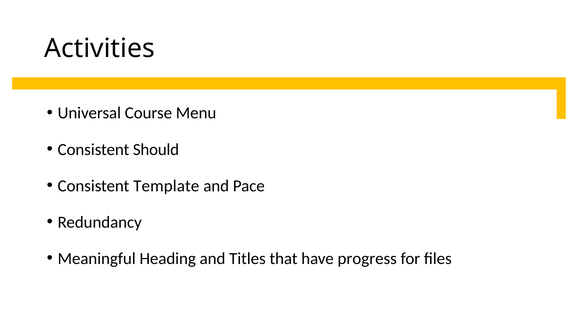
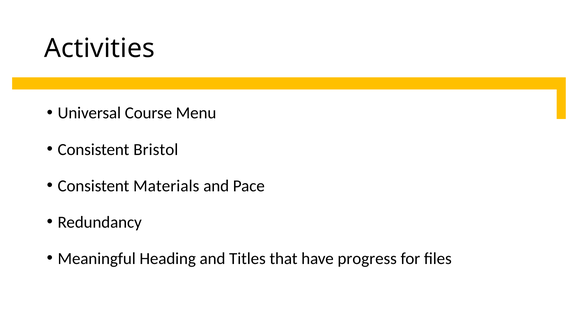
Should: Should -> Bristol (156, 150)
Template: Template -> Materials (166, 186)
